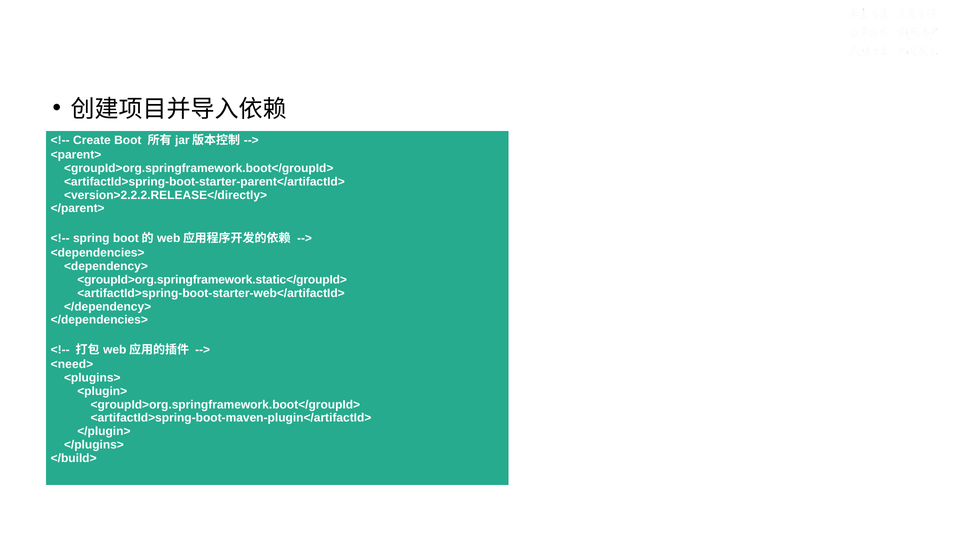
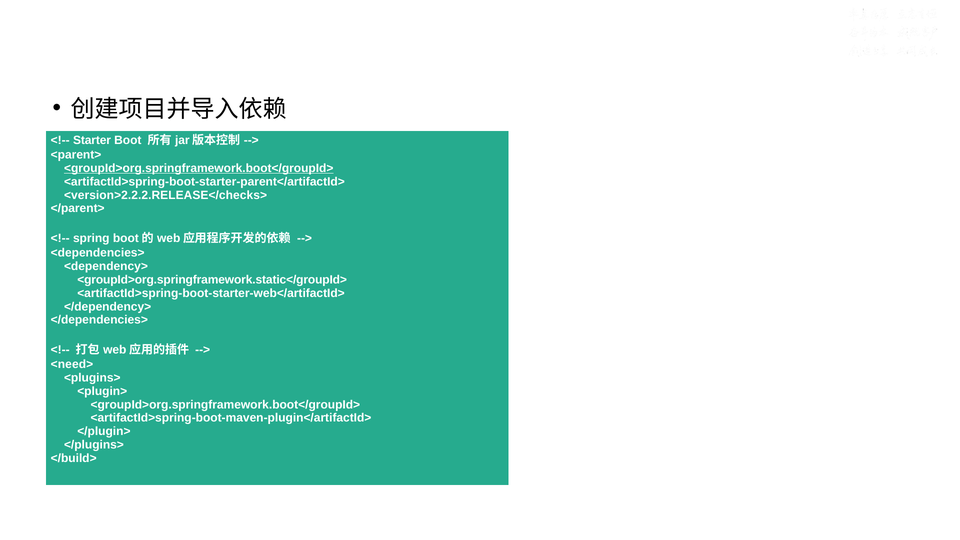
Create: Create -> Starter (92, 140)
<groupId>org.springframework.boot</groupId> underline: none -> present (199, 168)
<version>2.2.2.RELEASE</directly>: <version>2.2.2.RELEASE</directly> -> <version>2.2.2.RELEASE</checks> (166, 195)
